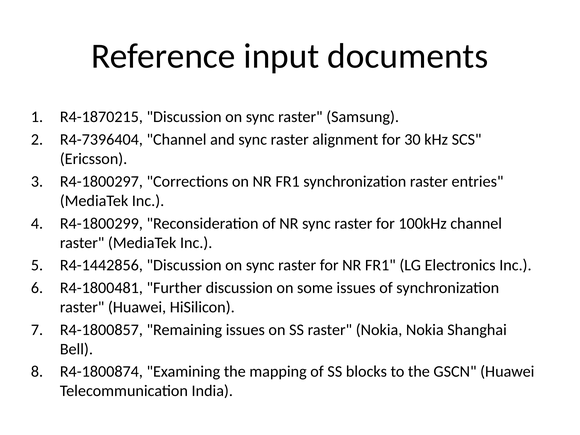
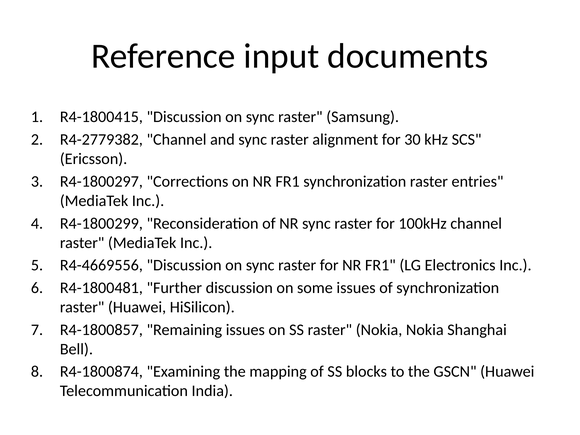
R4-1870215: R4-1870215 -> R4-1800415 (101, 117)
R4-7396404: R4-7396404 -> R4-2779382 (101, 140)
R4-1442856: R4-1442856 -> R4-4669556 (101, 265)
